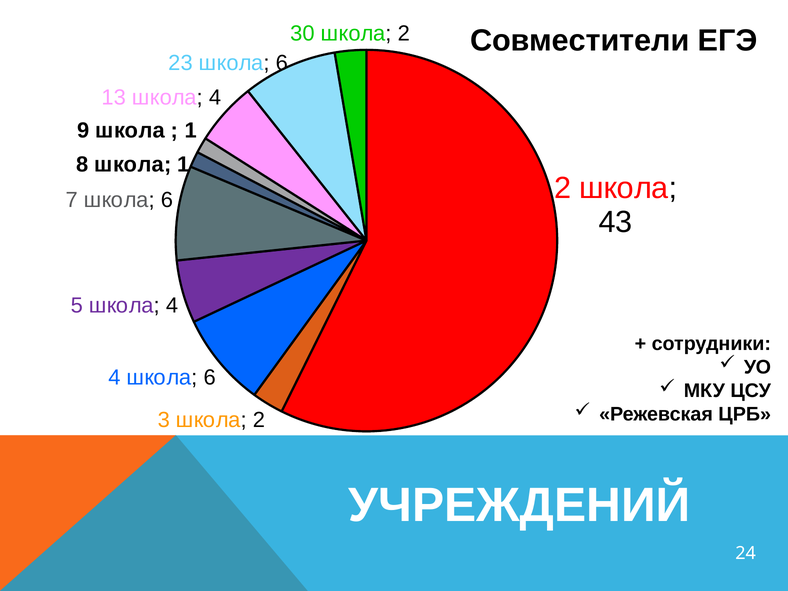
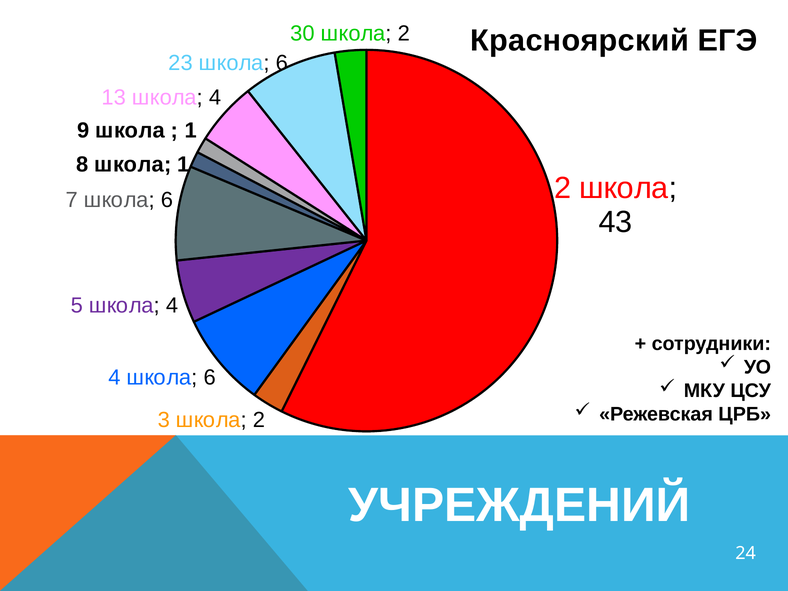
Совместители: Совместители -> Красноярский (580, 41)
